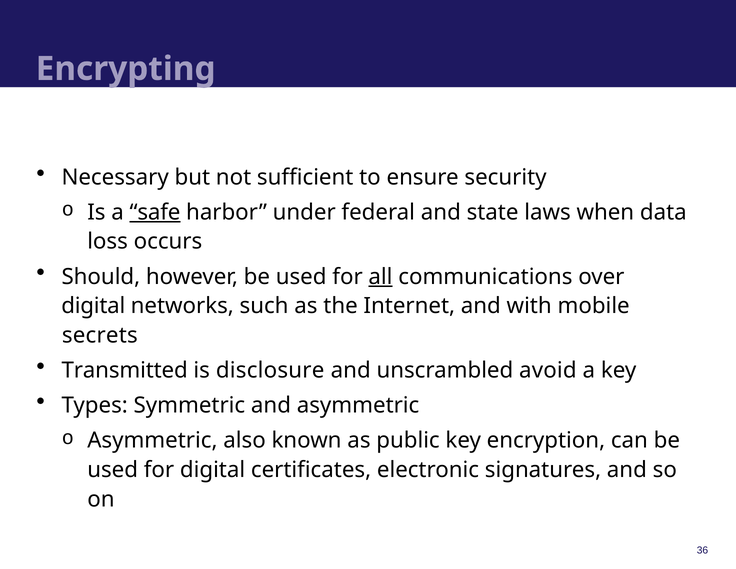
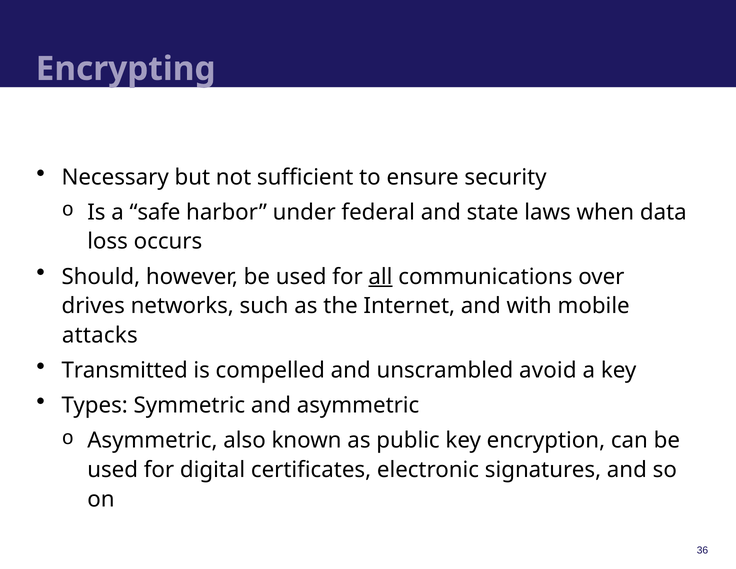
safe underline: present -> none (155, 212)
digital: digital -> drives (93, 306)
secrets: secrets -> attacks (100, 335)
disclosure: disclosure -> compelled (270, 370)
